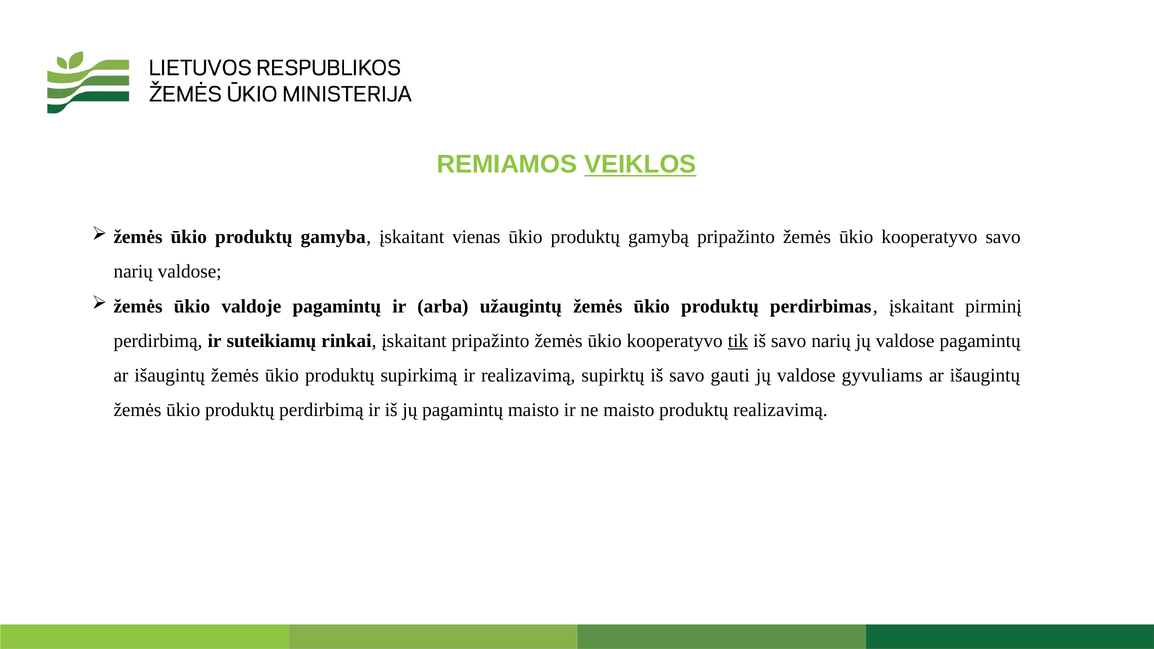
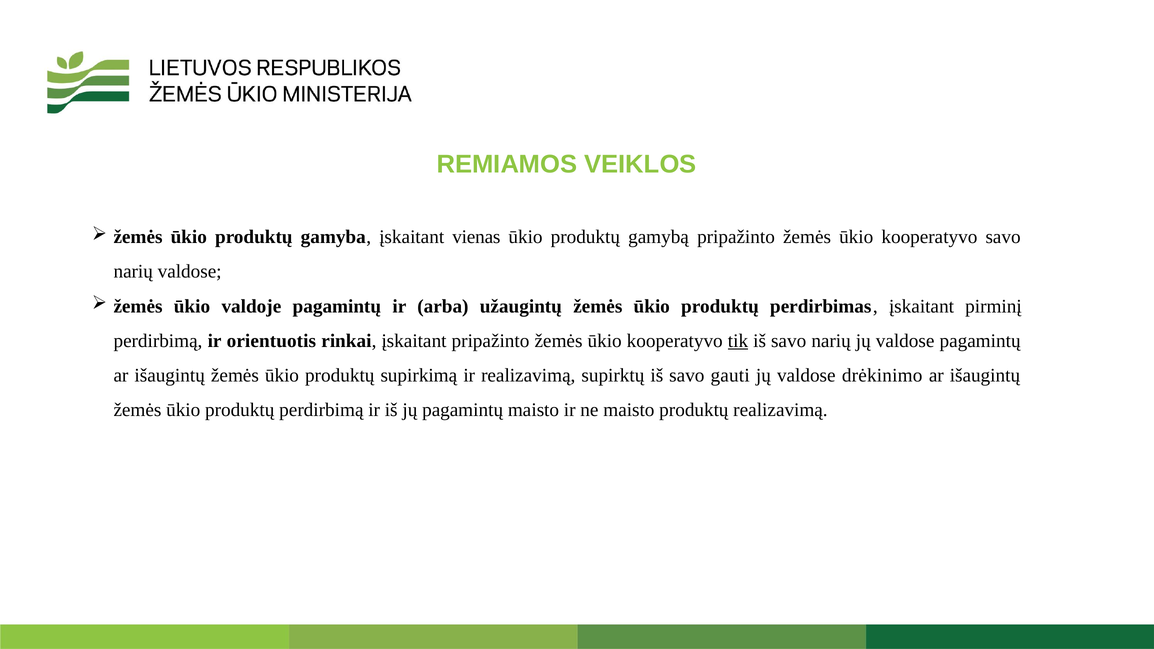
VEIKLOS underline: present -> none (640, 165)
suteikiamų: suteikiamų -> orientuotis (271, 341)
gyvuliams: gyvuliams -> drėkinimo (882, 376)
